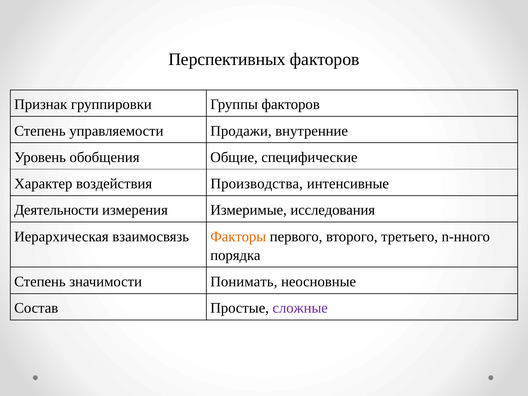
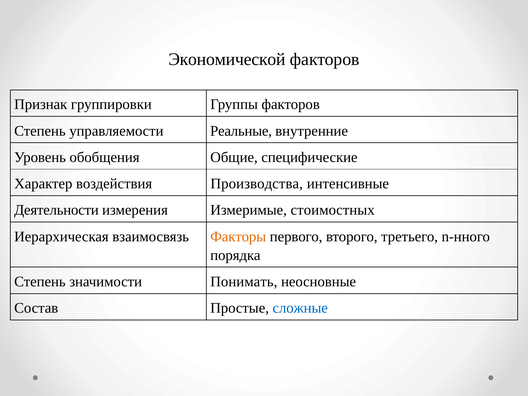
Перспективных: Перспективных -> Экономической (227, 59)
Продажи: Продажи -> Реальные (241, 131)
исследования: исследования -> стоимостных (333, 210)
сложные colour: purple -> blue (300, 308)
